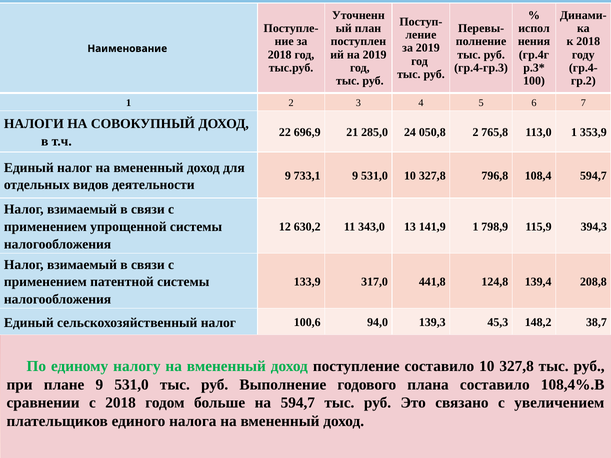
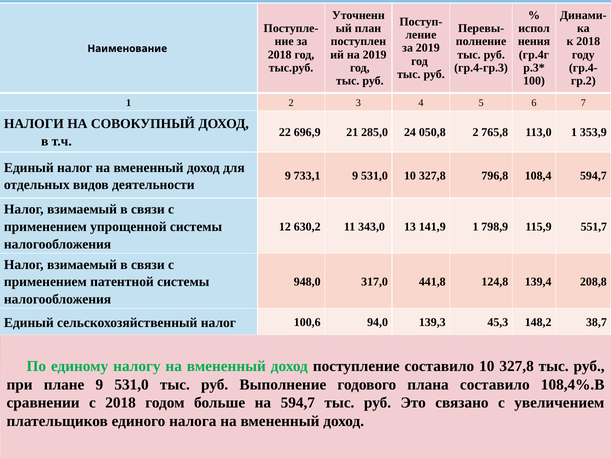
394,3: 394,3 -> 551,7 (594, 227)
133,9: 133,9 -> 948,0 (307, 282)
